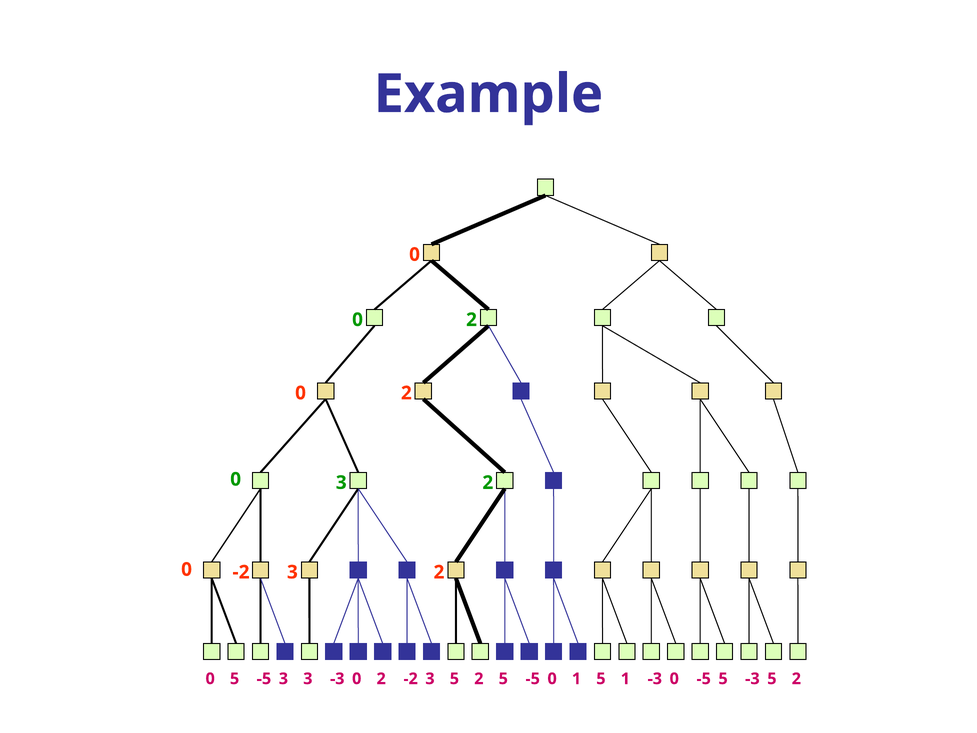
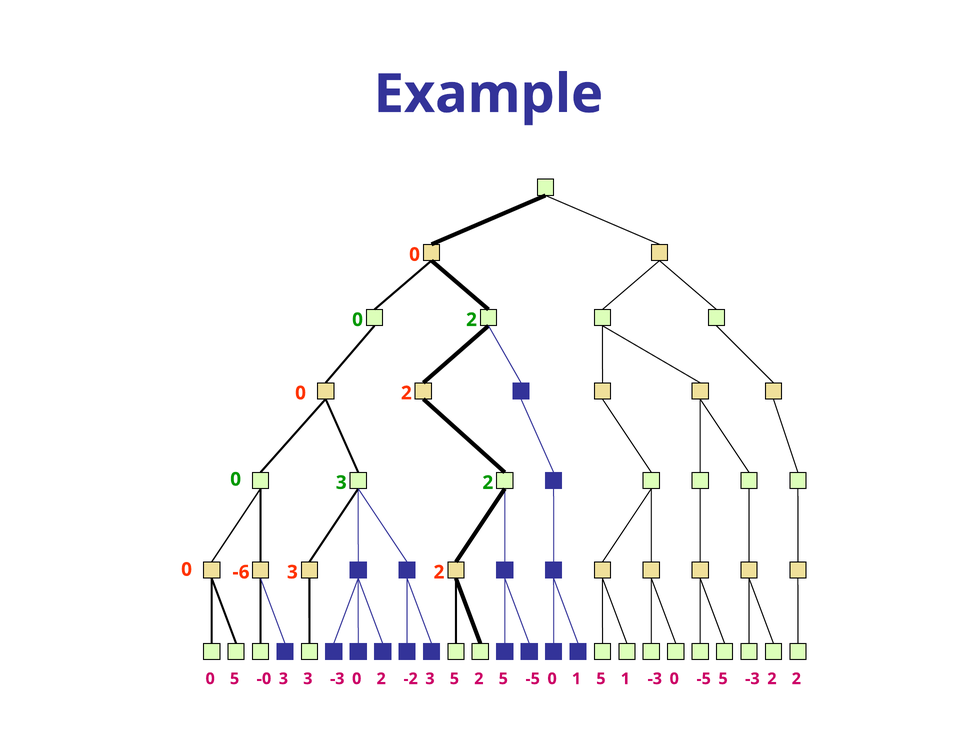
0 -2: -2 -> -6 (241, 572)
5 -5: -5 -> -0 (264, 679)
5 5: 5 -> 2 (772, 679)
